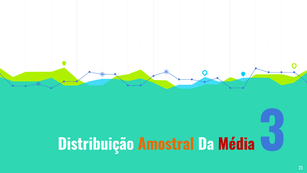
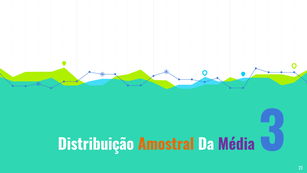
Média colour: red -> purple (236, 144)
